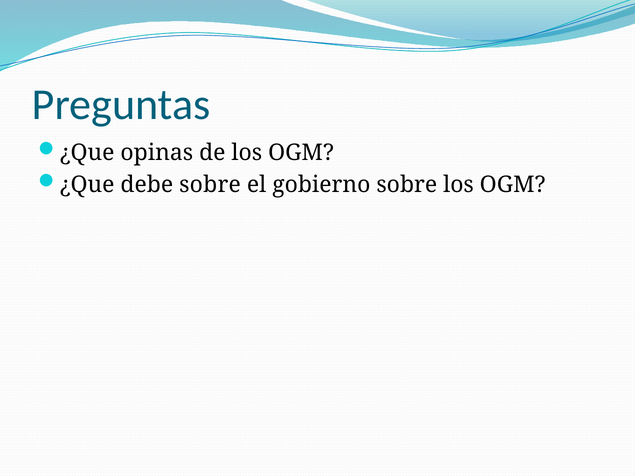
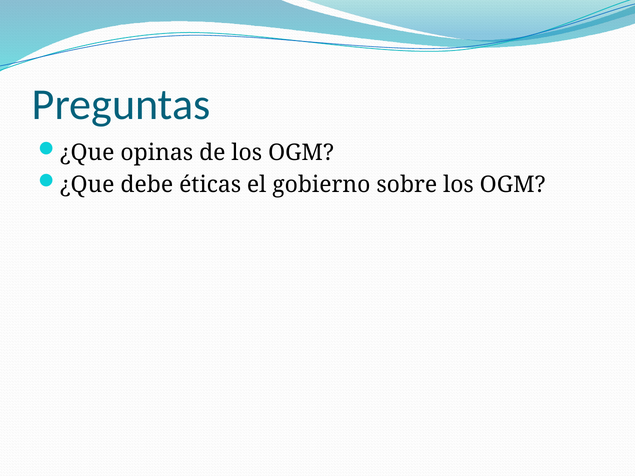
debe sobre: sobre -> éticas (210, 185)
